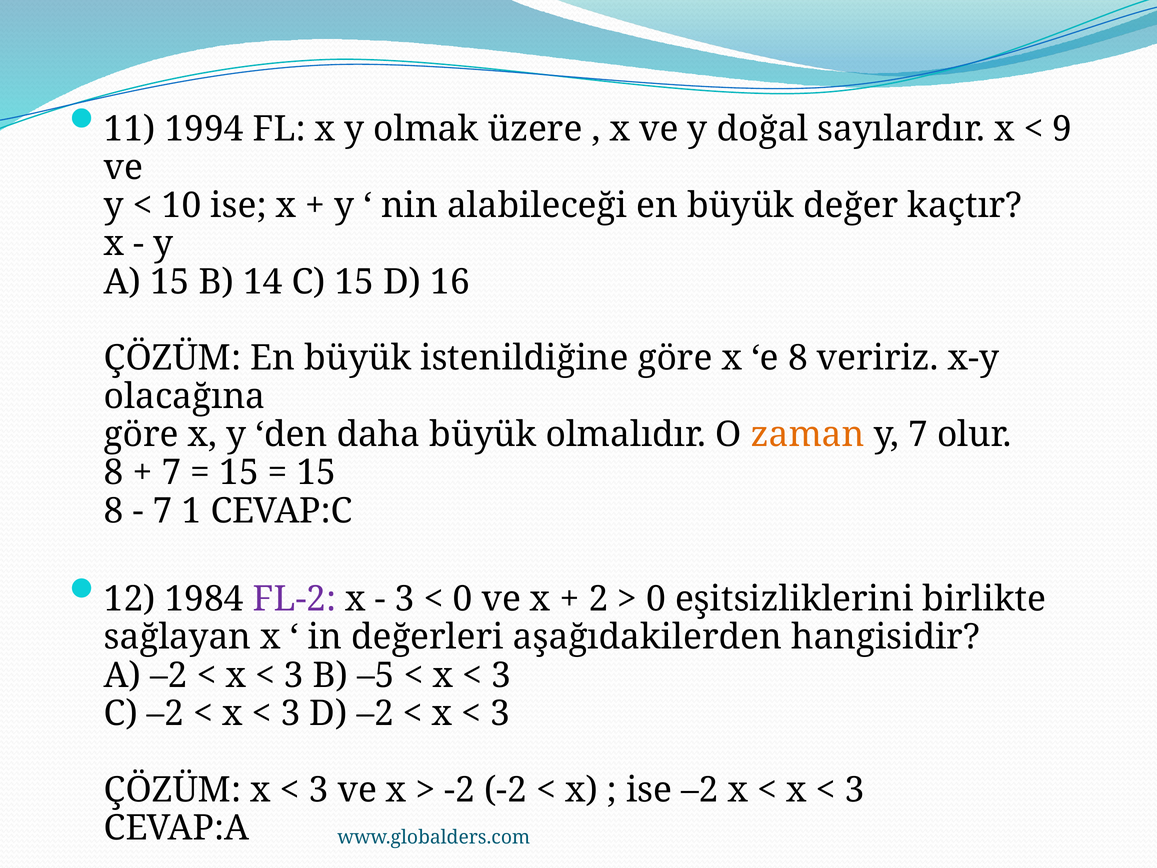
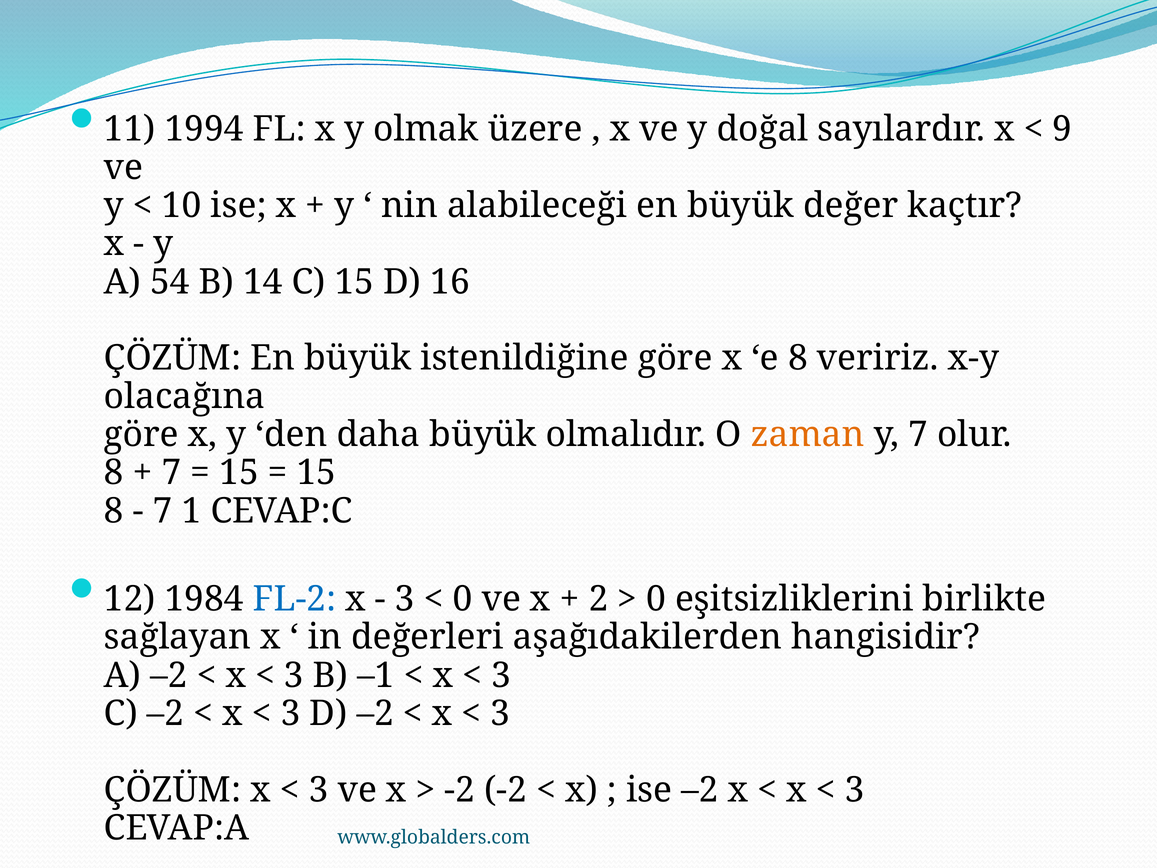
A 15: 15 -> 54 (170, 282)
FL-2 colour: purple -> blue (295, 599)
–5: –5 -> –1 (376, 675)
